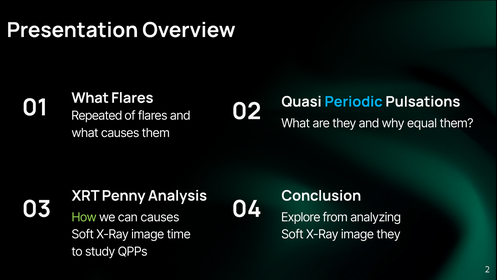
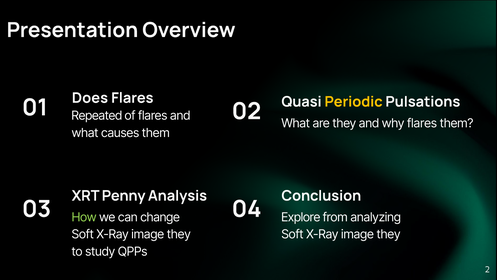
01 What: What -> Does (90, 98)
Periodic colour: light blue -> yellow (354, 102)
why equal: equal -> flares (422, 123)
can causes: causes -> change (160, 217)
time: time -> they (179, 234)
